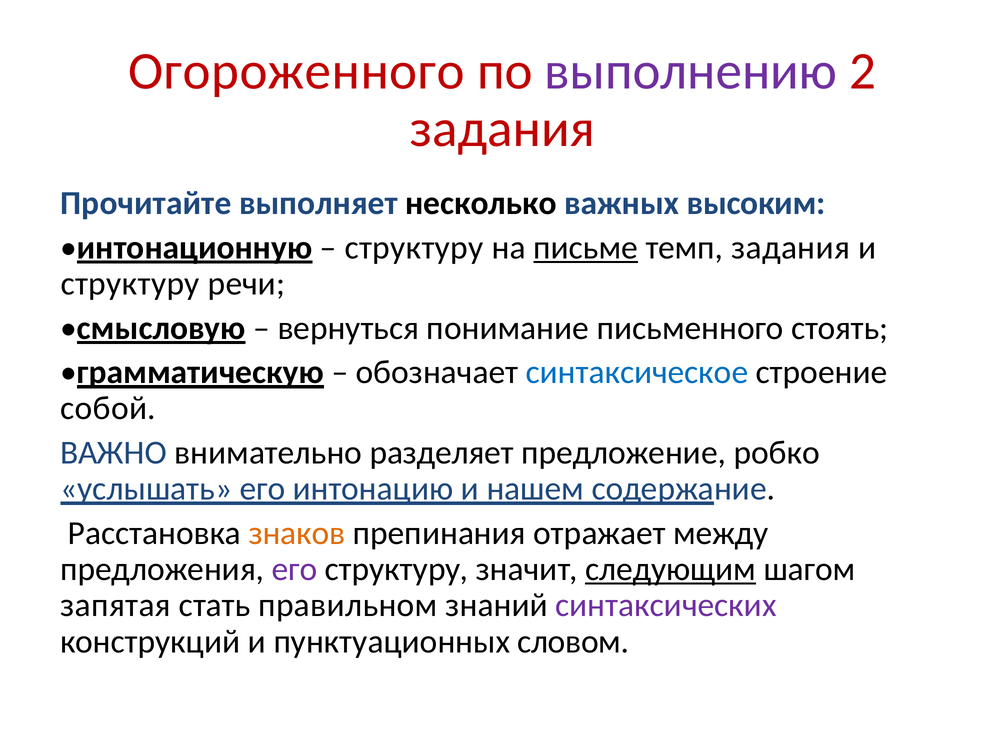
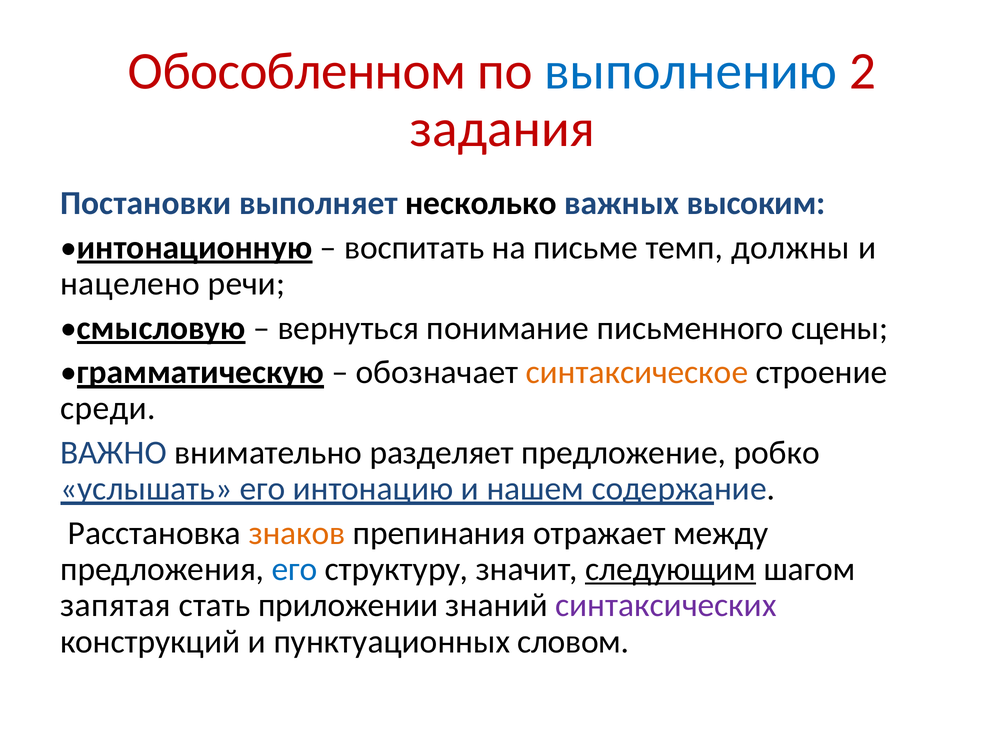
Огороженного: Огороженного -> Обособленном (297, 71)
выполнению colour: purple -> blue (691, 71)
Прочитайте: Прочитайте -> Постановки (146, 203)
структуру: структуру -> воспитать (414, 248)
письме underline: present -> none (586, 248)
темп задания: задания -> должны (791, 248)
структуру: структуру -> нацелено (130, 284)
стоять: стоять -> сцены (840, 328)
синтаксическое colour: blue -> orange (637, 372)
собой: собой -> среди (108, 408)
его colour: purple -> blue (295, 569)
правильном: правильном -> приложении (348, 605)
